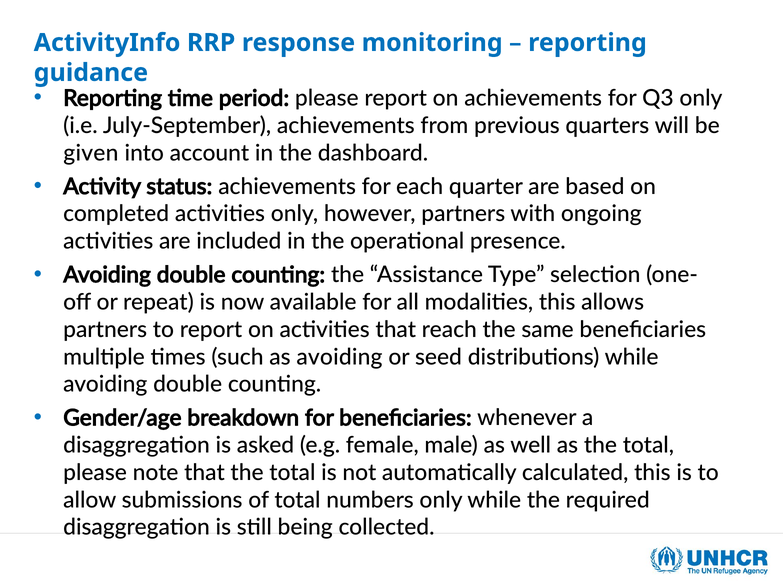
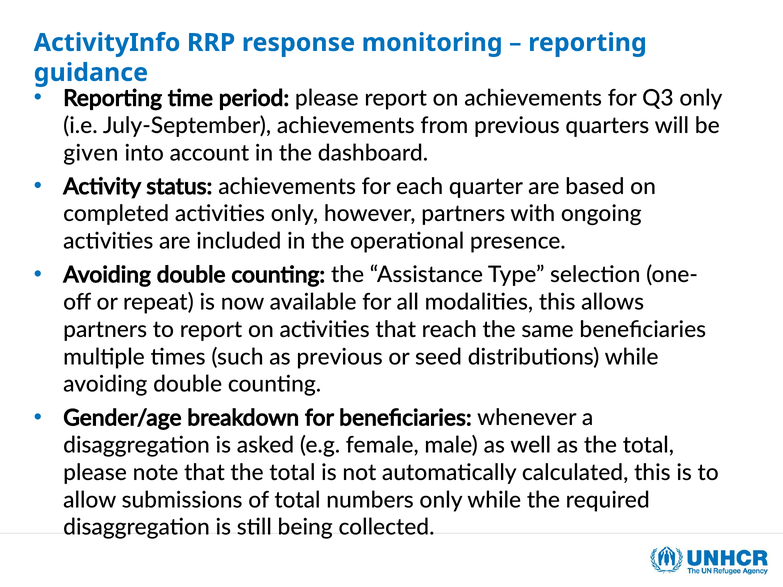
as avoiding: avoiding -> previous (340, 357)
